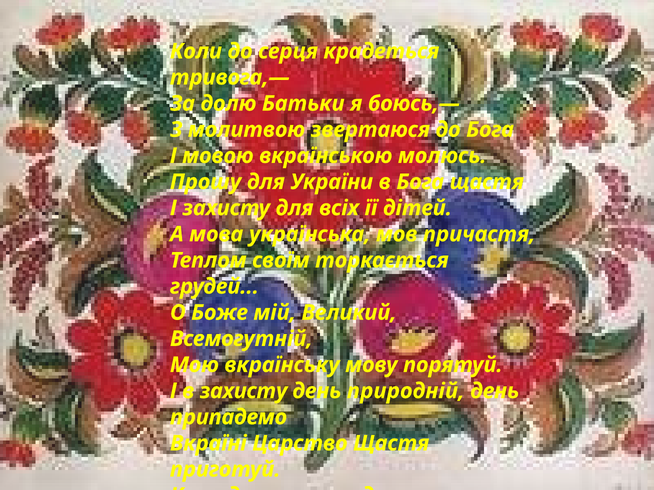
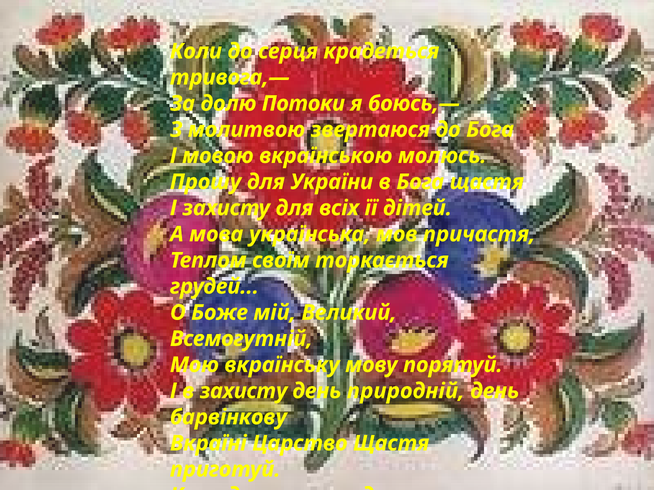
Батьки: Батьки -> Потоки (303, 104)
припадемо: припадемо -> барвінкову (228, 418)
